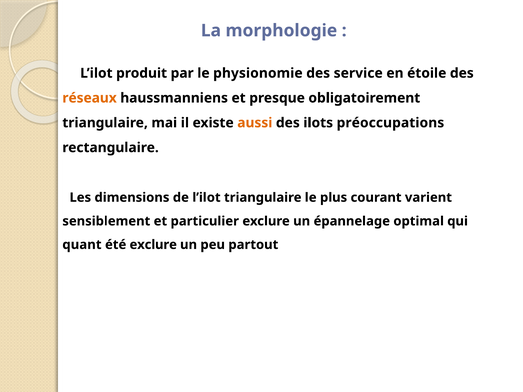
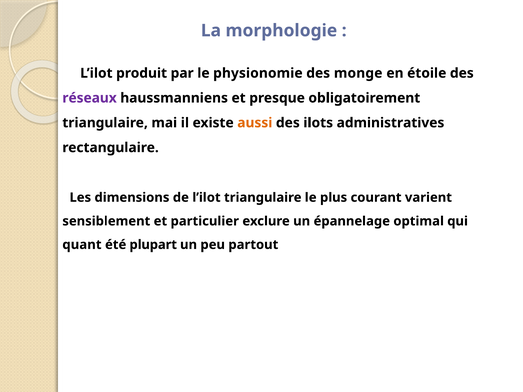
service: service -> monge (358, 73)
réseaux colour: orange -> purple (90, 98)
préoccupations: préoccupations -> administratives (390, 123)
été exclure: exclure -> plupart (153, 245)
